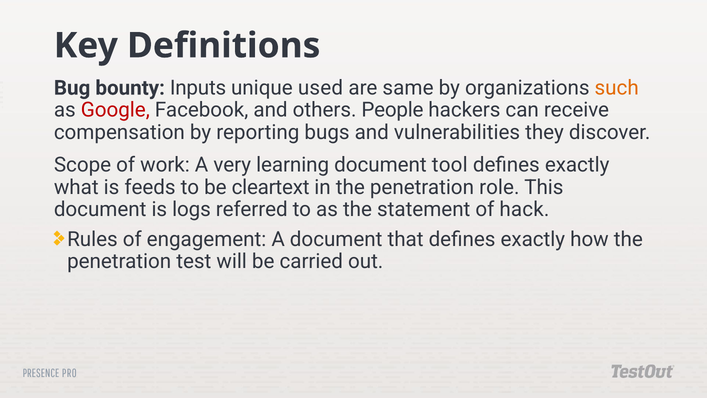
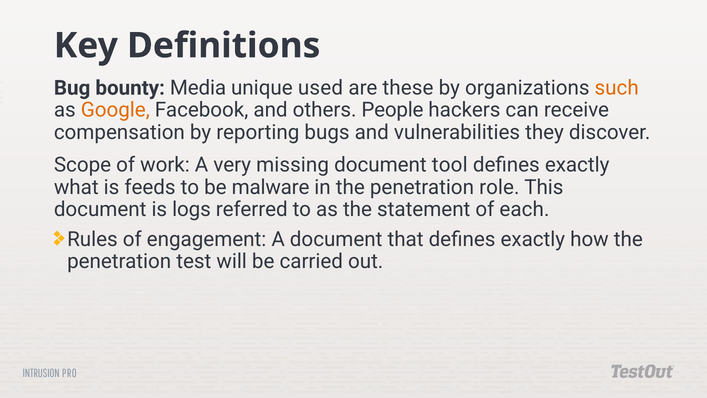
Inputs: Inputs -> Media (198, 88)
same: same -> these (408, 88)
Google colour: red -> orange (115, 110)
learning: learning -> missing (293, 165)
cleartext: cleartext -> malware (271, 187)
hack: hack -> each (524, 209)
PRESENCE: PRESENCE -> INTRUSION (41, 373)
